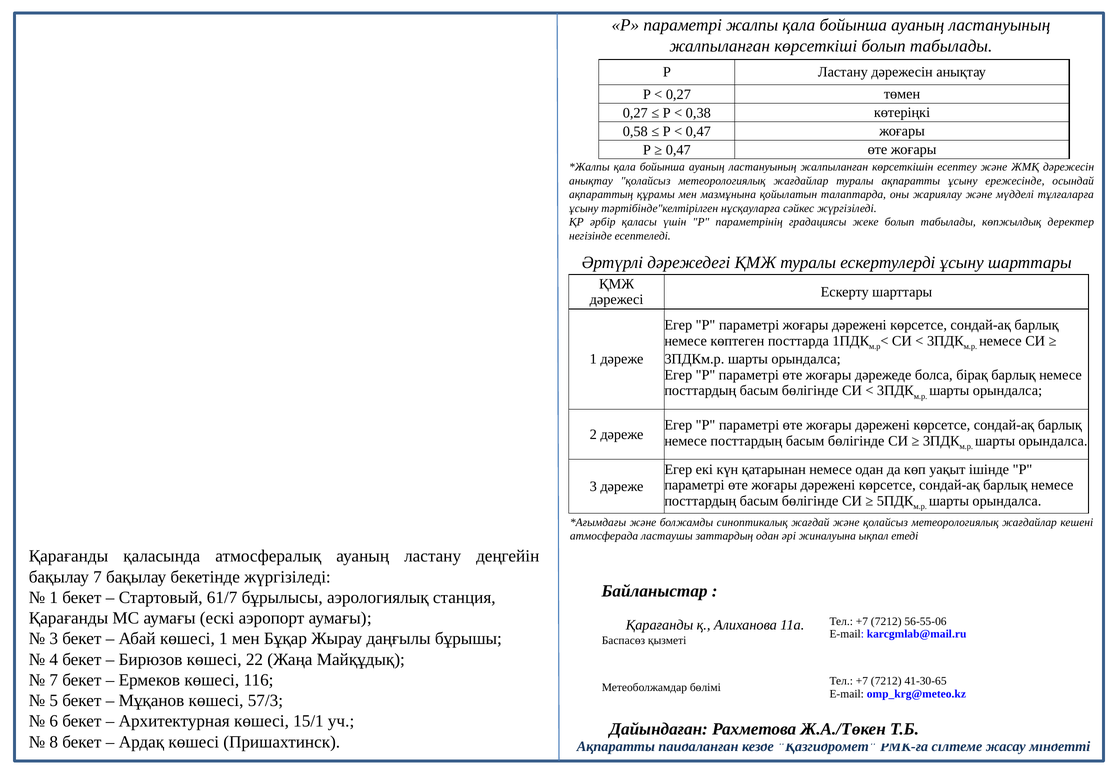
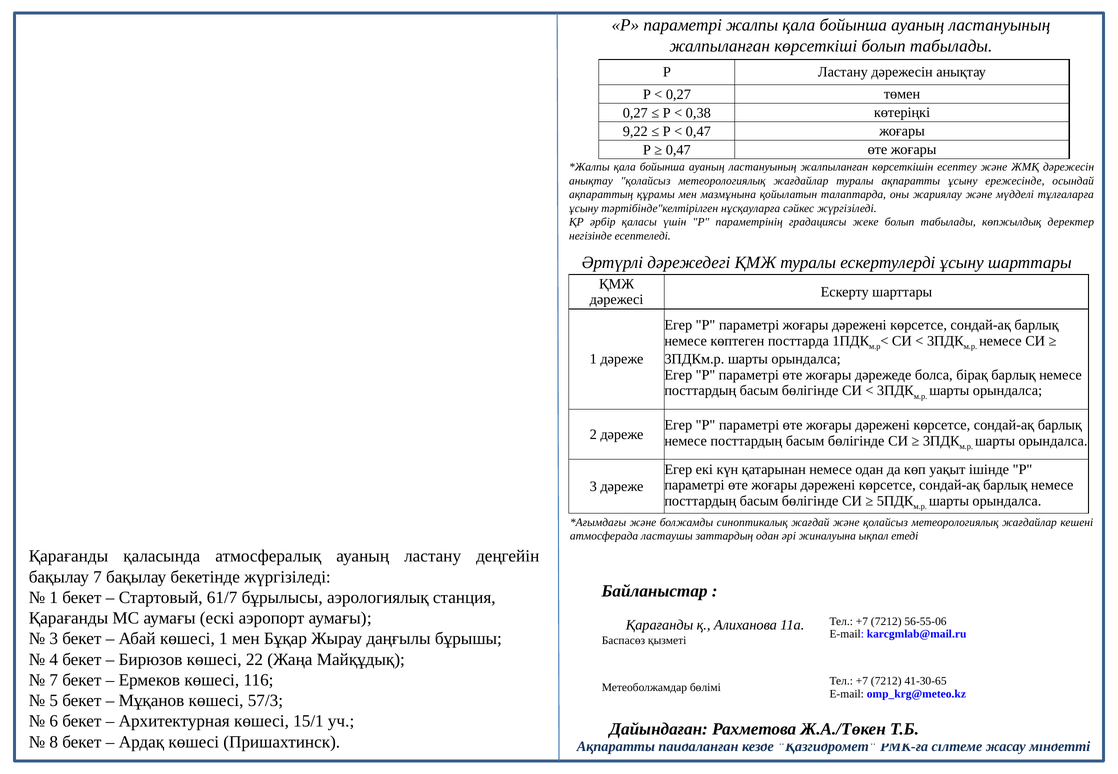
0,58: 0,58 -> 9,22 (635, 132)
